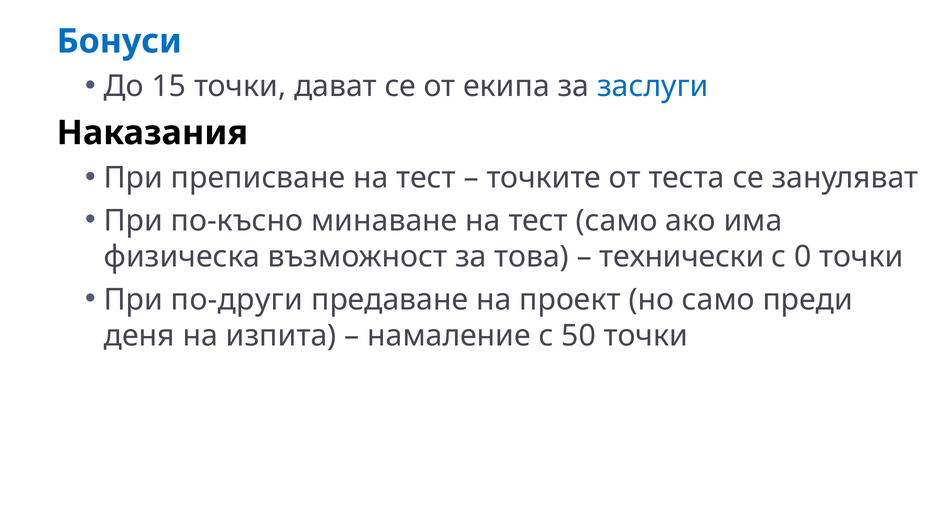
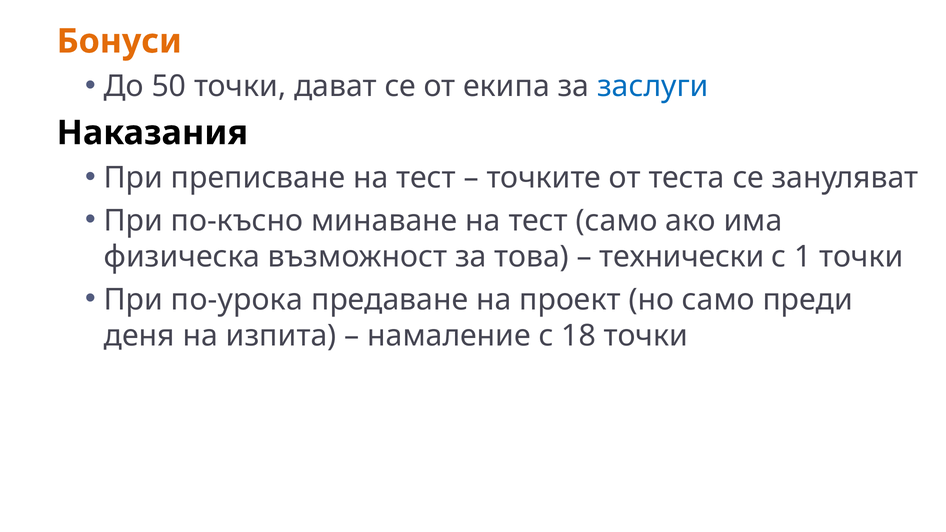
Бонуси colour: blue -> orange (119, 41)
15: 15 -> 50 (169, 86)
0: 0 -> 1 (803, 257)
по-други: по-други -> по-урока (237, 300)
50: 50 -> 18 (579, 336)
